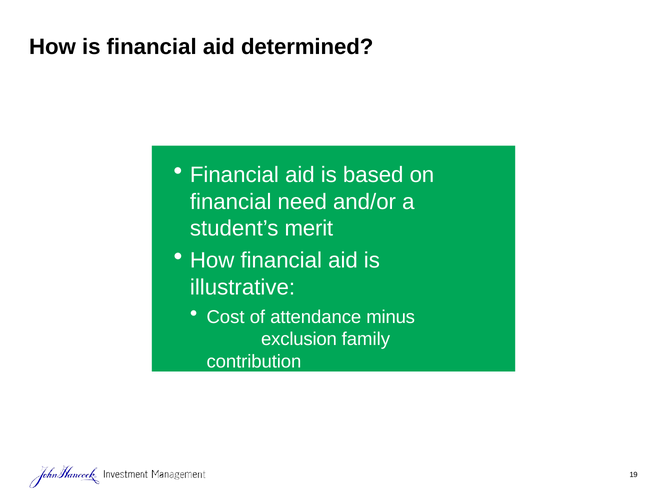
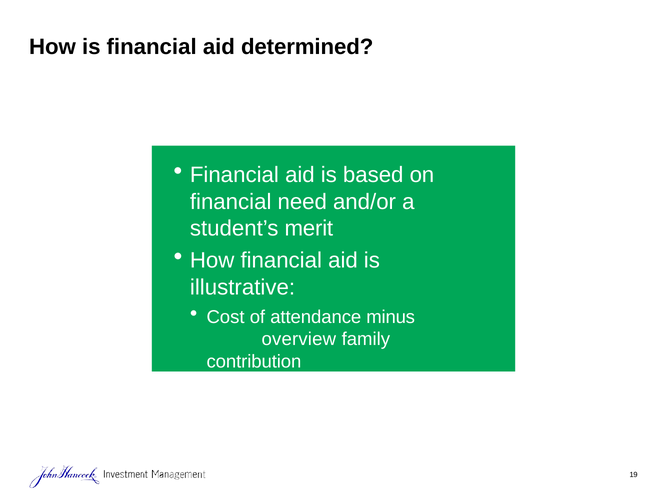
exclusion: exclusion -> overview (299, 340)
